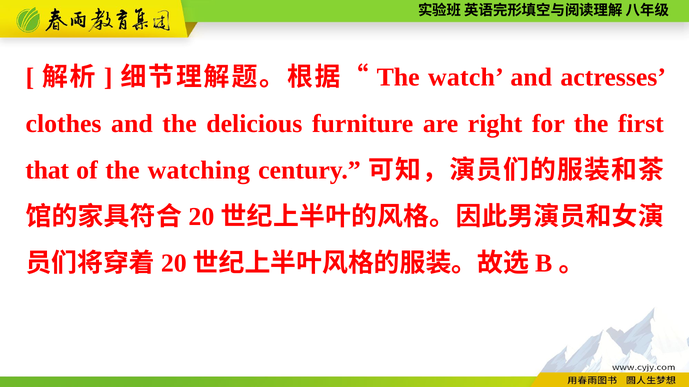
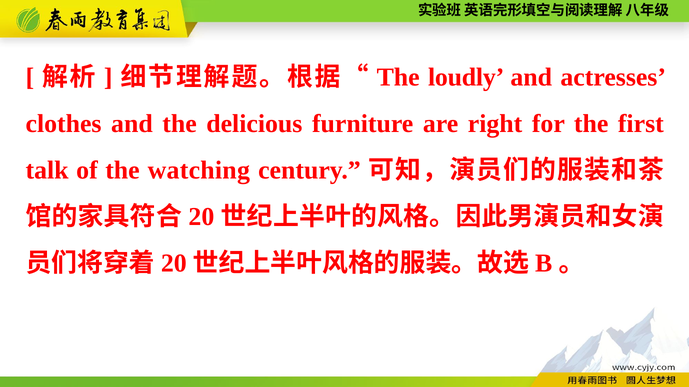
watch: watch -> loudly (466, 78)
that: that -> talk (47, 171)
